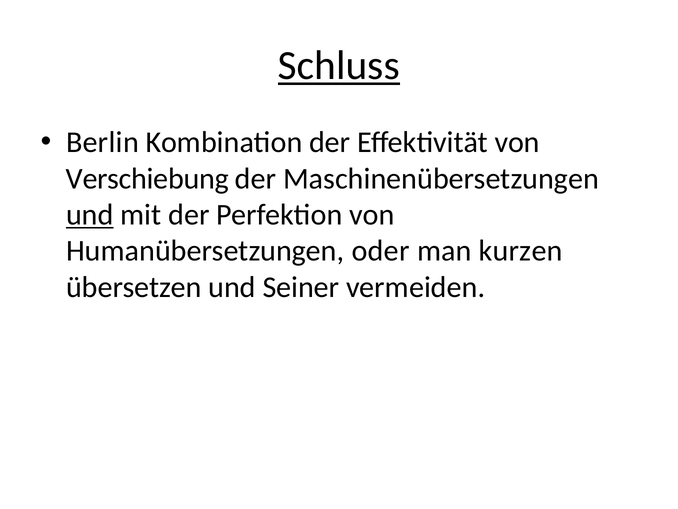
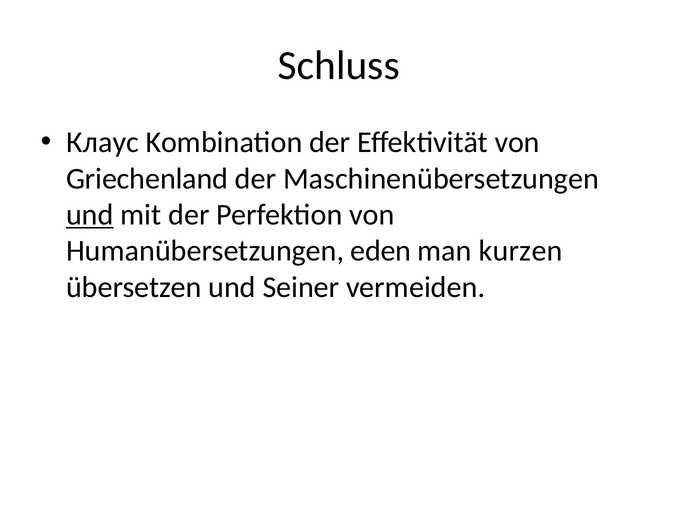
Schluss underline: present -> none (339, 66)
Berlin: Berlin -> Клаус (103, 142)
Verschiebung: Verschiebung -> Griechenland (147, 178)
oder: oder -> eden (381, 251)
